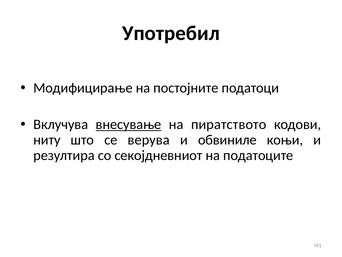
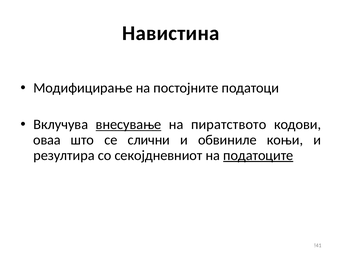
Употребил: Употребил -> Навистина (171, 33)
ниту: ниту -> оваа (47, 140)
верува: верува -> слични (149, 140)
податоците underline: none -> present (258, 155)
